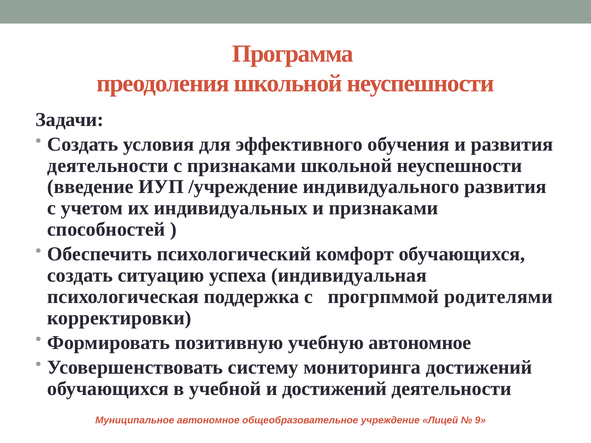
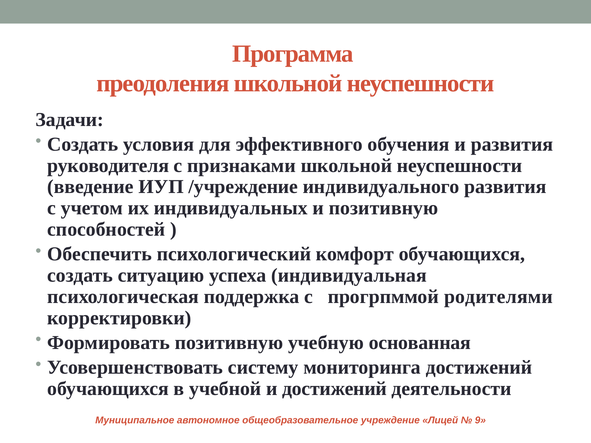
деятельности: деятельности -> руководителя (108, 166)
и признаками: признаками -> позитивную (384, 208)
учебную автономное: автономное -> основанная (420, 343)
